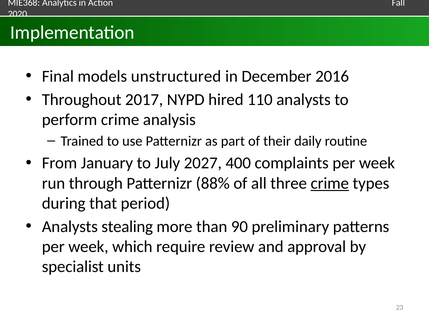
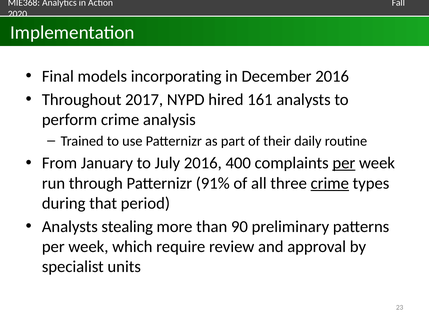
unstructured: unstructured -> incorporating (176, 76)
110: 110 -> 161 (260, 100)
July 2027: 2027 -> 2016 (203, 163)
per underline: none -> present (344, 163)
88%: 88% -> 91% (213, 183)
